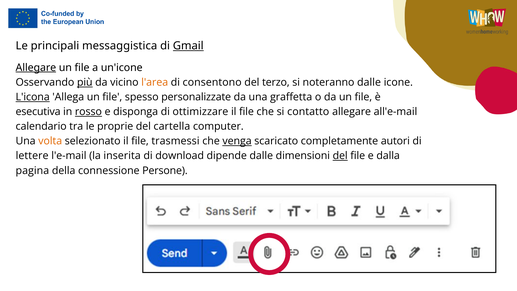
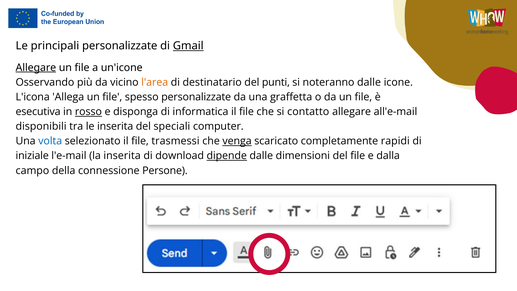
principali messaggistica: messaggistica -> personalizzate (120, 46)
più underline: present -> none (85, 82)
consentono: consentono -> destinatario (212, 82)
terzo: terzo -> punti (276, 82)
L'icona underline: present -> none (33, 97)
ottimizzare: ottimizzare -> informatica (200, 112)
calendario: calendario -> disponibili (41, 126)
le proprie: proprie -> inserita (115, 126)
cartella: cartella -> speciali (172, 126)
volta colour: orange -> blue (50, 141)
autori: autori -> rapidi (395, 141)
lettere: lettere -> iniziale (32, 156)
dipende underline: none -> present (227, 156)
del underline: present -> none (340, 156)
pagina: pagina -> campo (32, 170)
